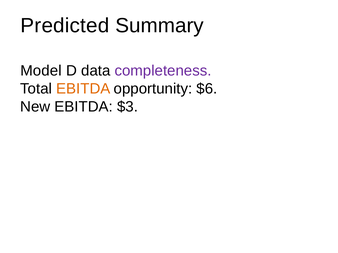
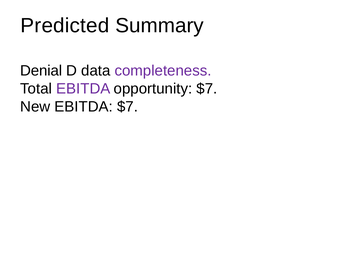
Model: Model -> Denial (41, 71)
EBITDA colour: orange -> purple (83, 89)
opportunity $6: $6 -> $7 (207, 89)
EBITDA $3: $3 -> $7 (128, 107)
